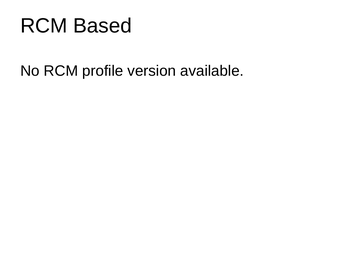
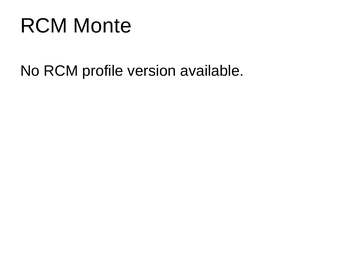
Based: Based -> Monte (102, 26)
